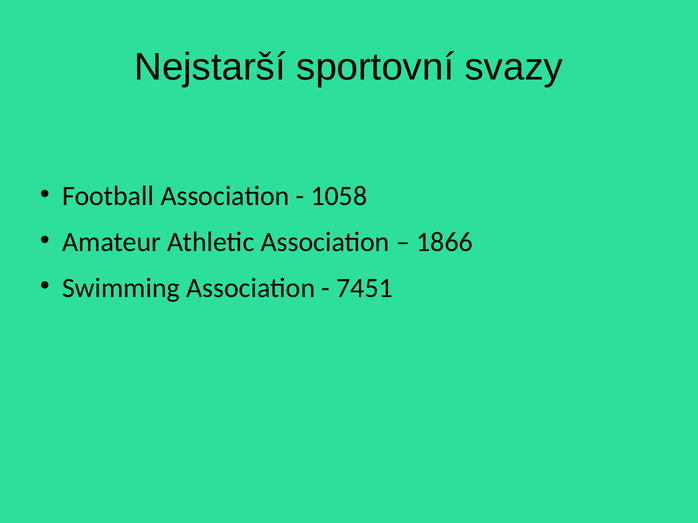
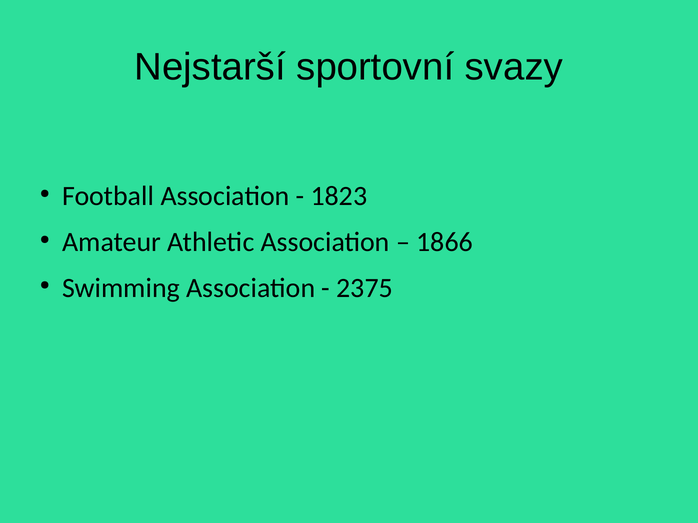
1058: 1058 -> 1823 (339, 196)
7451: 7451 -> 2375 (365, 288)
